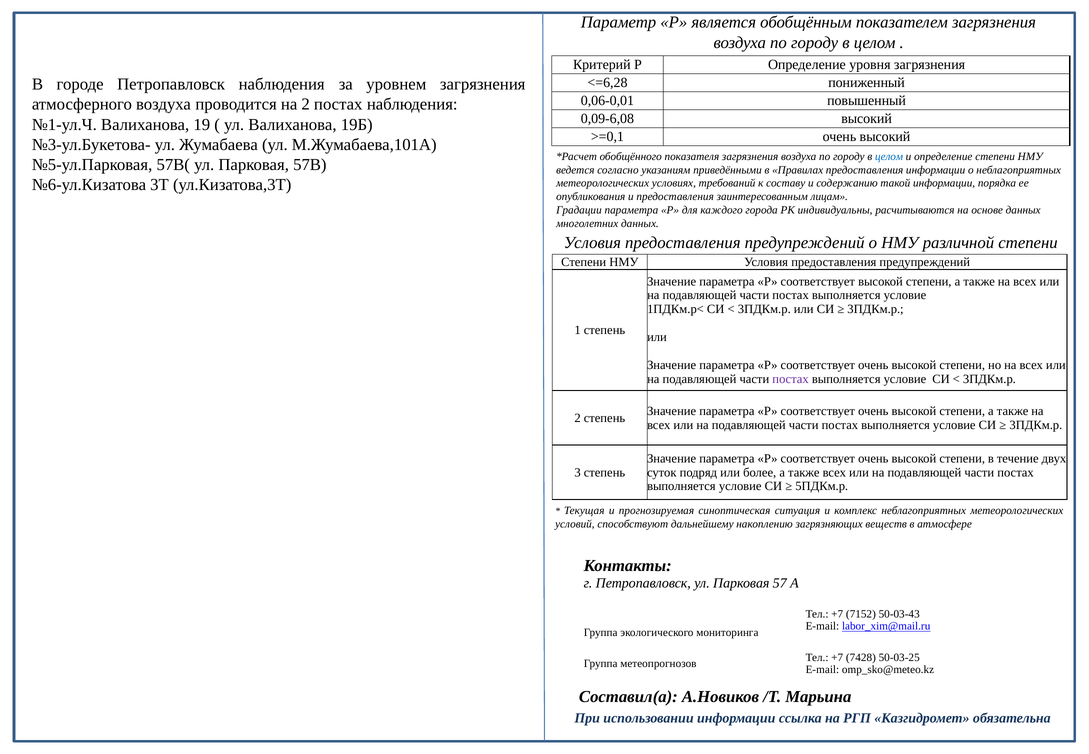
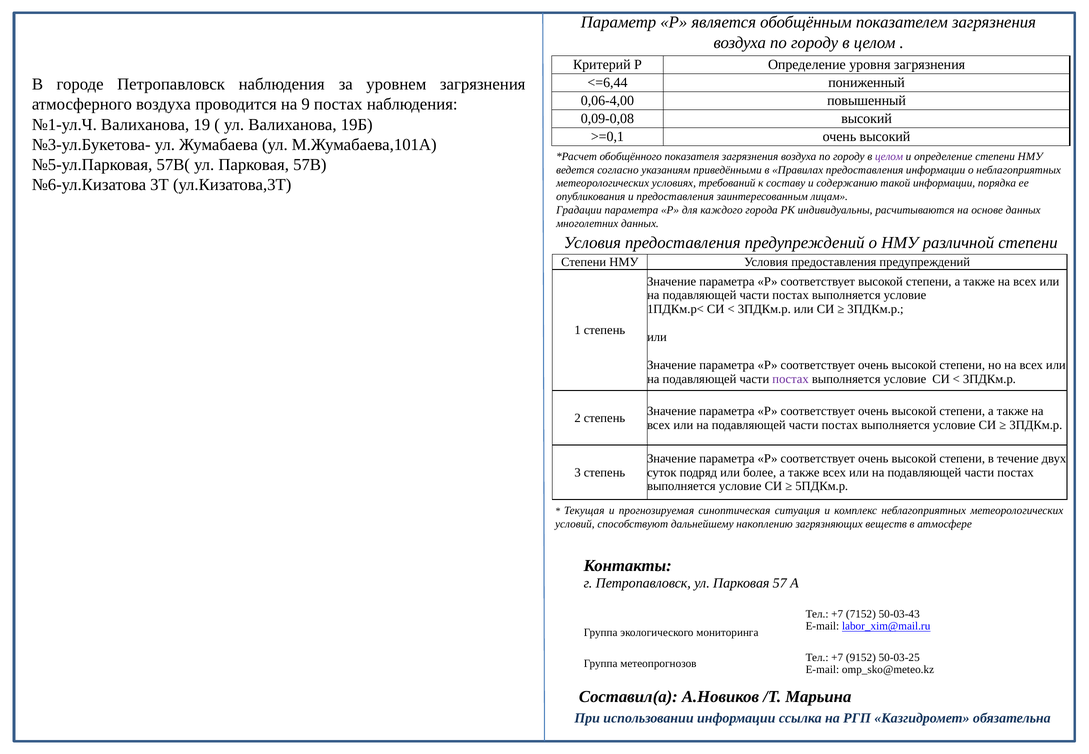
<=6,28: <=6,28 -> <=6,44 (608, 83)
0,06-0,01: 0,06-0,01 -> 0,06-4,00 (607, 101)
на 2: 2 -> 9 (306, 104)
0,09-6,08: 0,09-6,08 -> 0,09-0,08 (607, 119)
целом colour: blue -> purple (889, 156)
7428: 7428 -> 9152 (861, 657)
